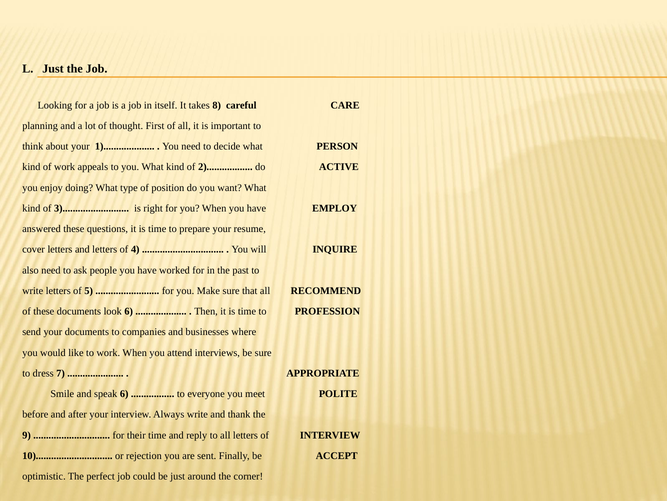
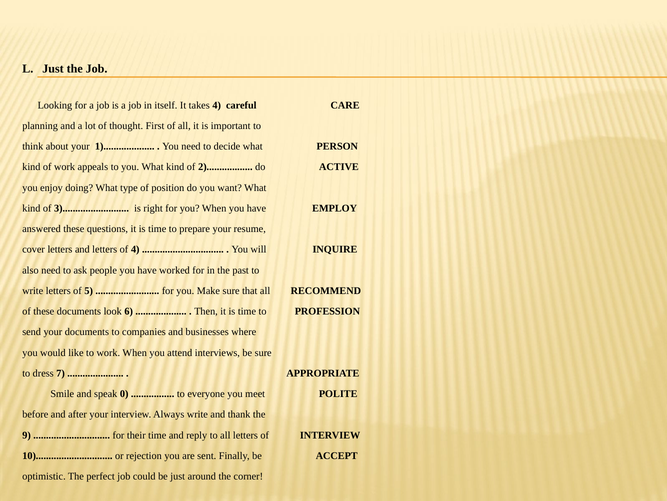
takes 8: 8 -> 4 (217, 105)
speak 6: 6 -> 0 (124, 393)
